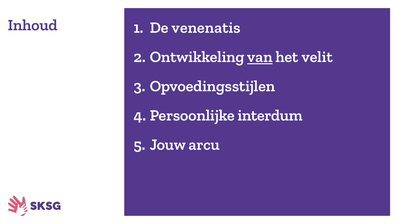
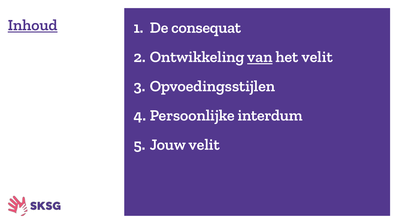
Inhoud underline: none -> present (33, 25)
venenatis: venenatis -> consequat (206, 28)
Jouw arcu: arcu -> velit (204, 145)
